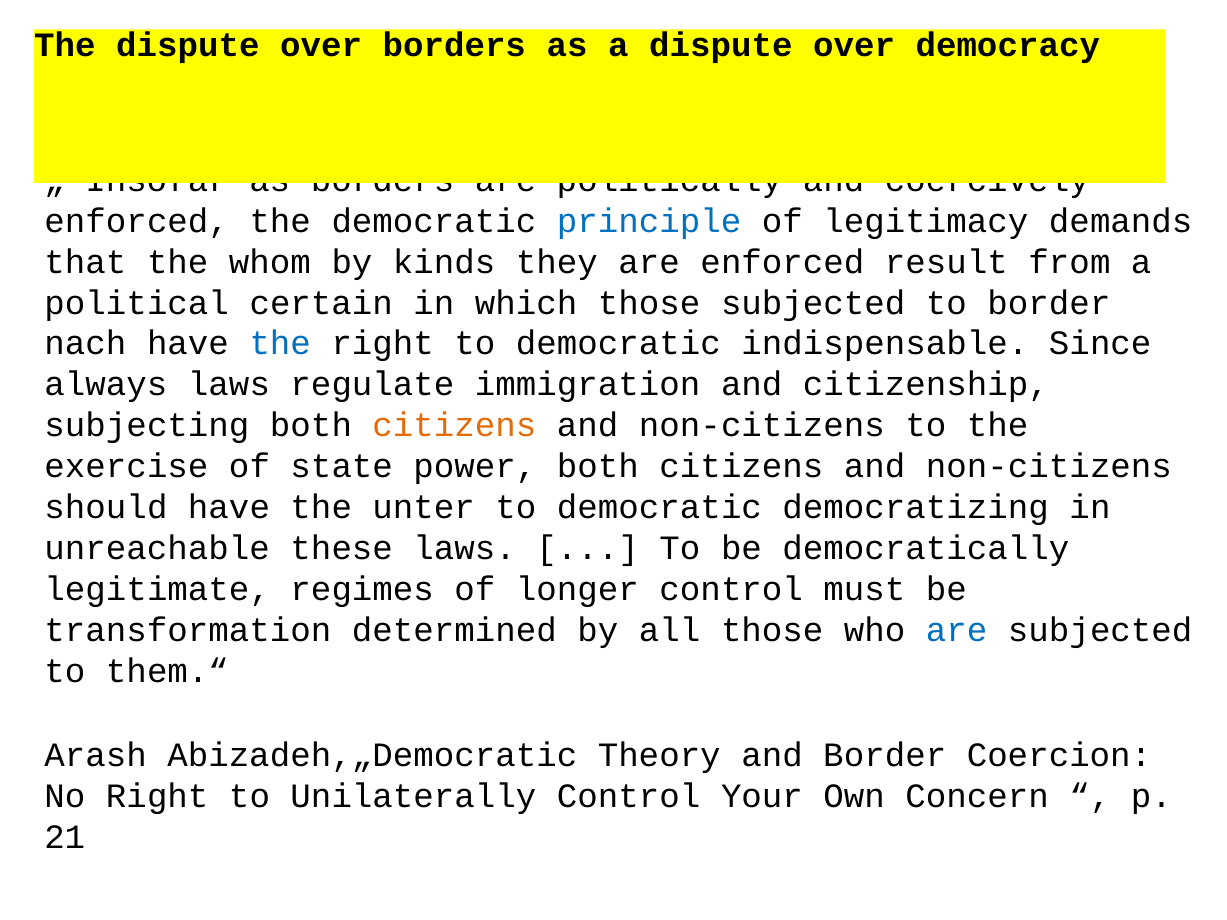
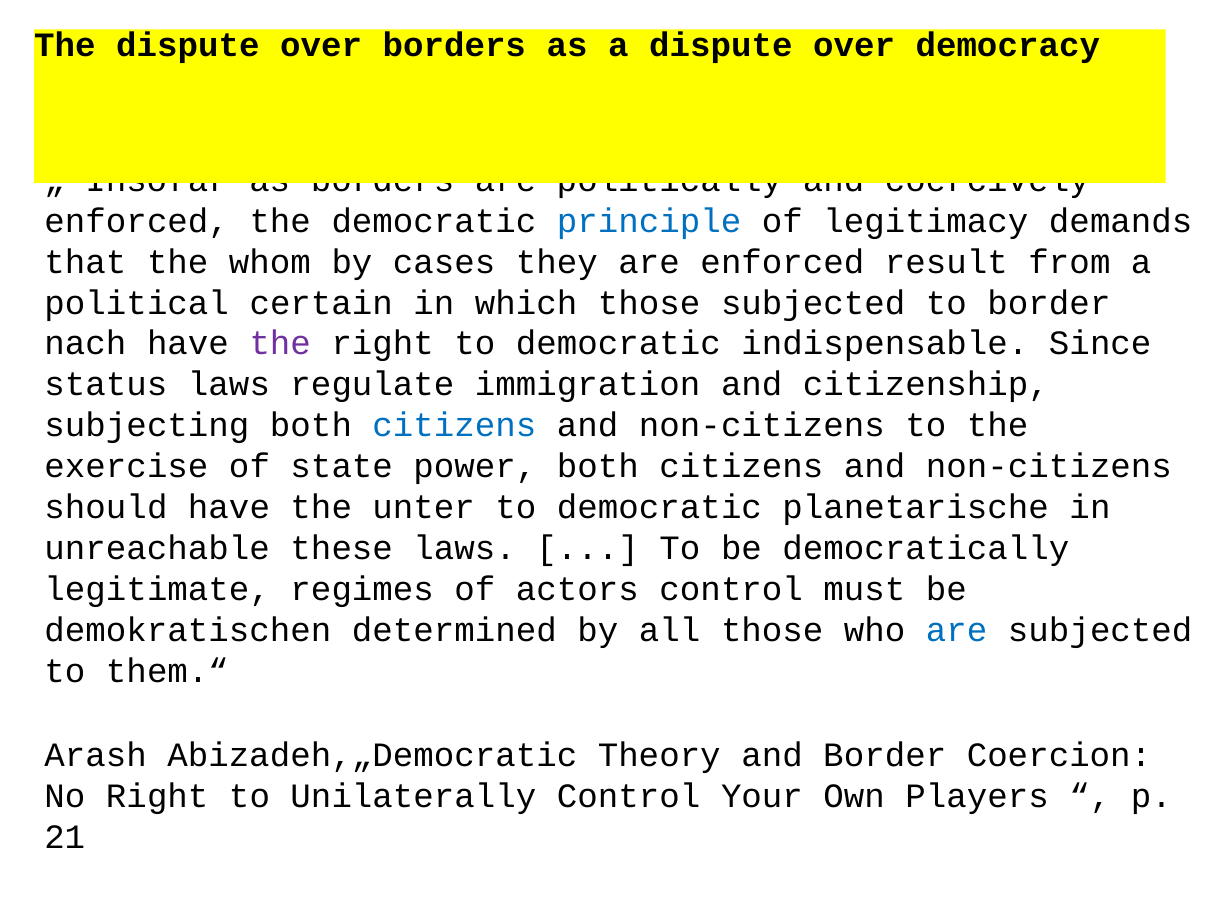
kinds: kinds -> cases (444, 262)
the colour: blue -> purple (280, 344)
always: always -> status (106, 385)
citizens colour: orange -> blue (454, 426)
democratizing: democratizing -> planetarische (916, 507)
longer: longer -> actors (577, 589)
transformation: transformation -> demokratischen (188, 630)
Concern: Concern -> Players (977, 796)
